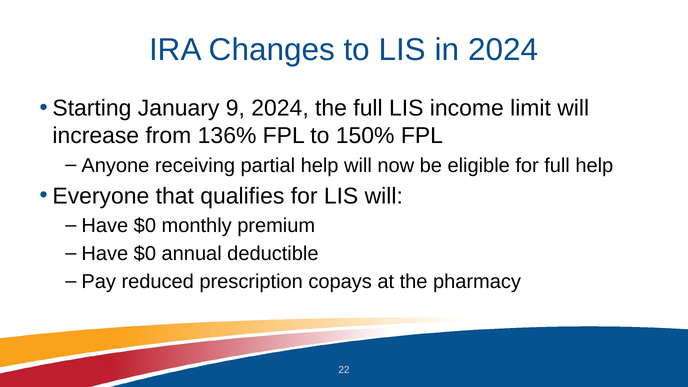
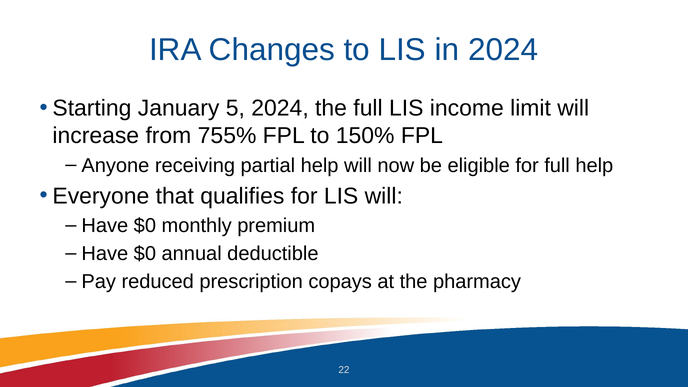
9: 9 -> 5 (235, 108)
136%: 136% -> 755% (227, 136)
